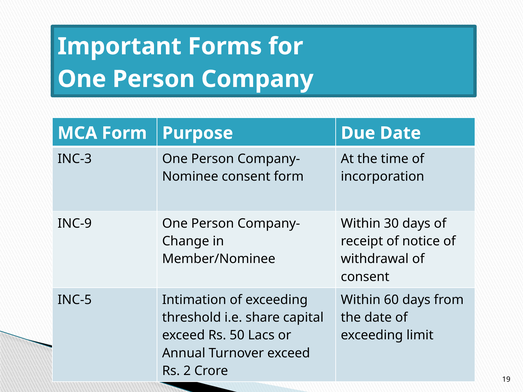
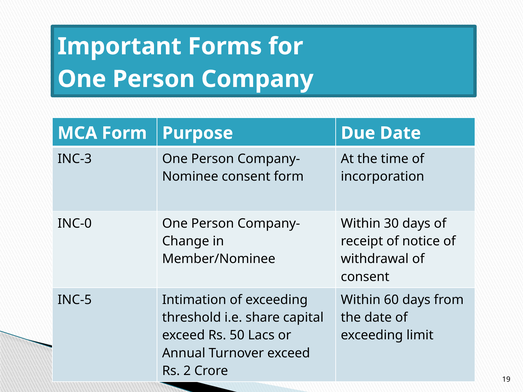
INC-9: INC-9 -> INC-0 (75, 224)
